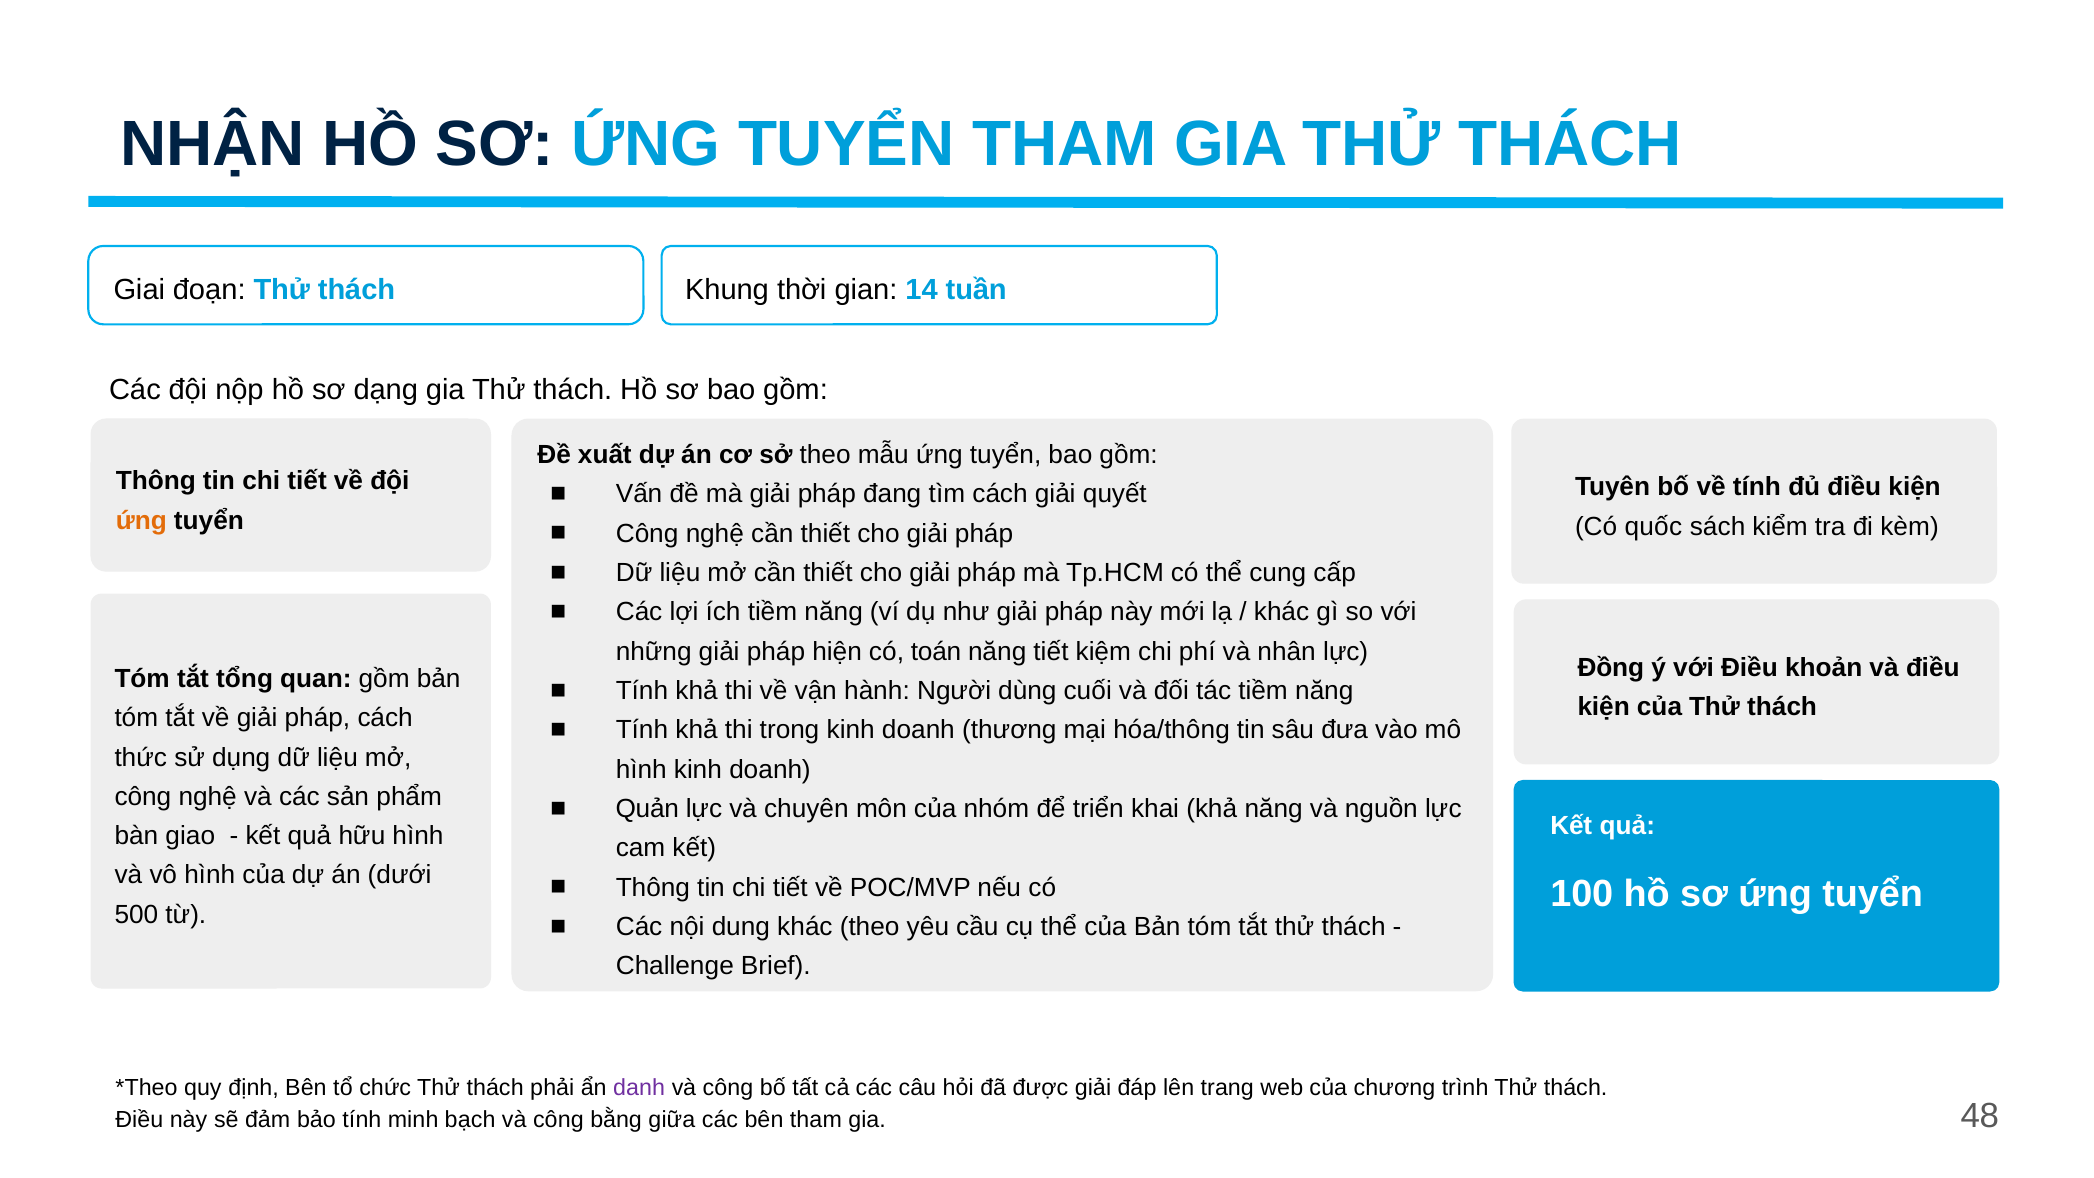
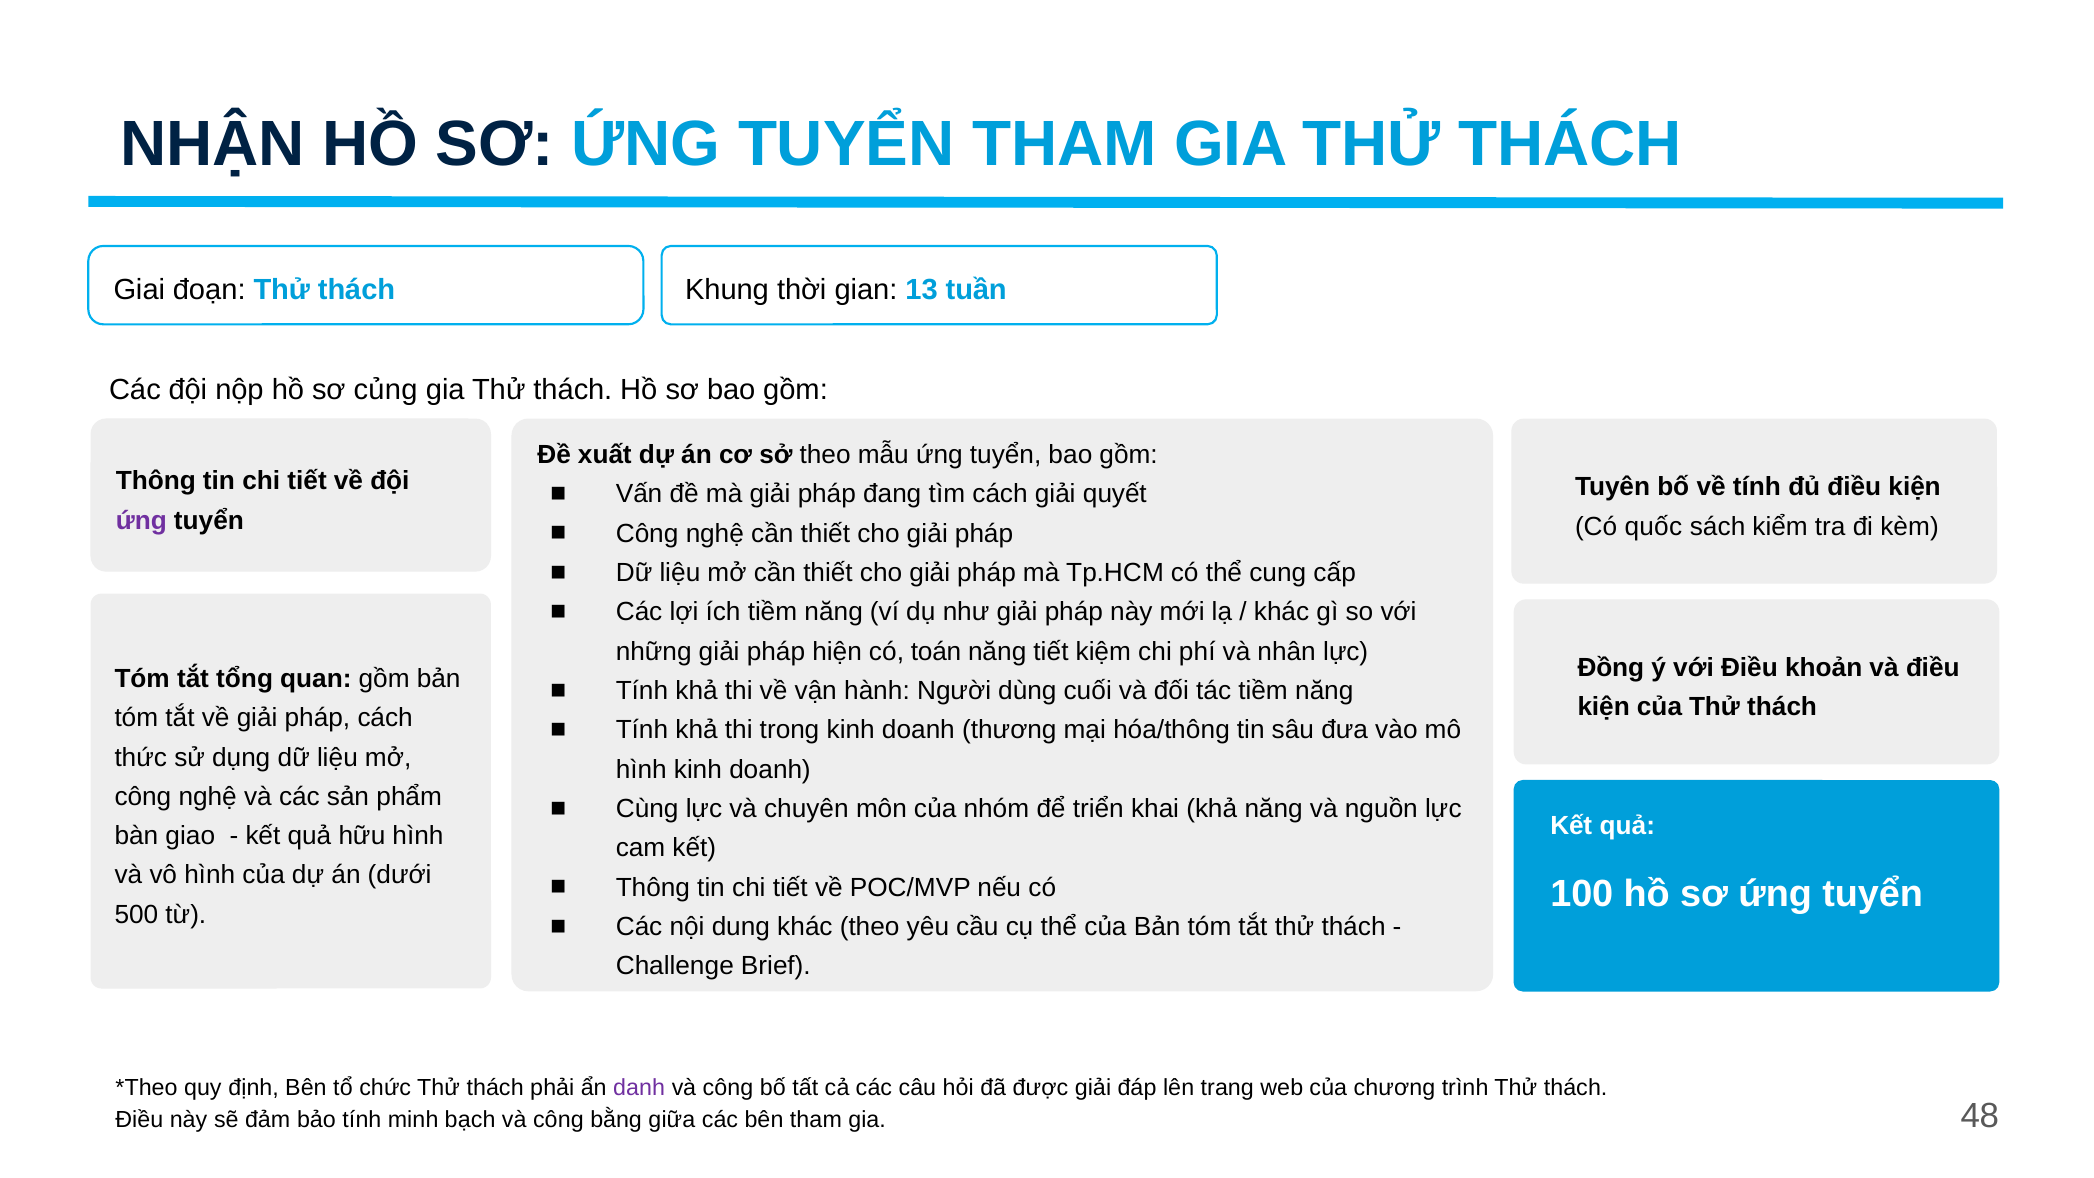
14: 14 -> 13 (922, 290)
dạng: dạng -> củng (386, 390)
ứng colour: orange -> purple (141, 520)
Quản: Quản -> Cùng (647, 809)
